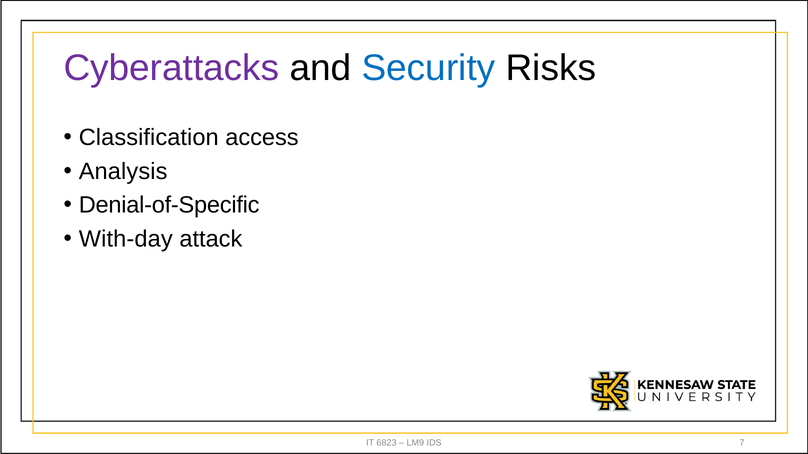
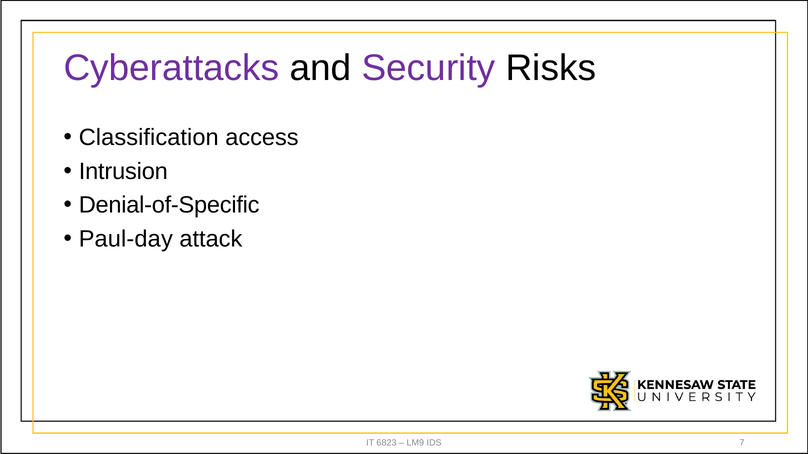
Security colour: blue -> purple (429, 68)
Analysis: Analysis -> Intrusion (123, 171)
With-day: With-day -> Paul-day (126, 239)
